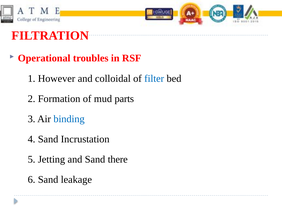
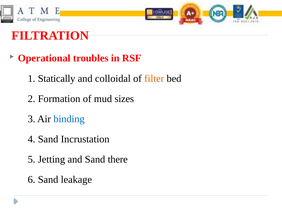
However: However -> Statically (57, 79)
filter colour: blue -> orange (154, 79)
parts: parts -> sizes (124, 99)
